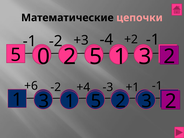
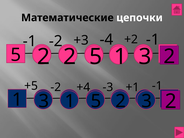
цепочки colour: pink -> white (140, 18)
0: 0 -> 2 (44, 57)
+6: +6 -> +5 (31, 86)
